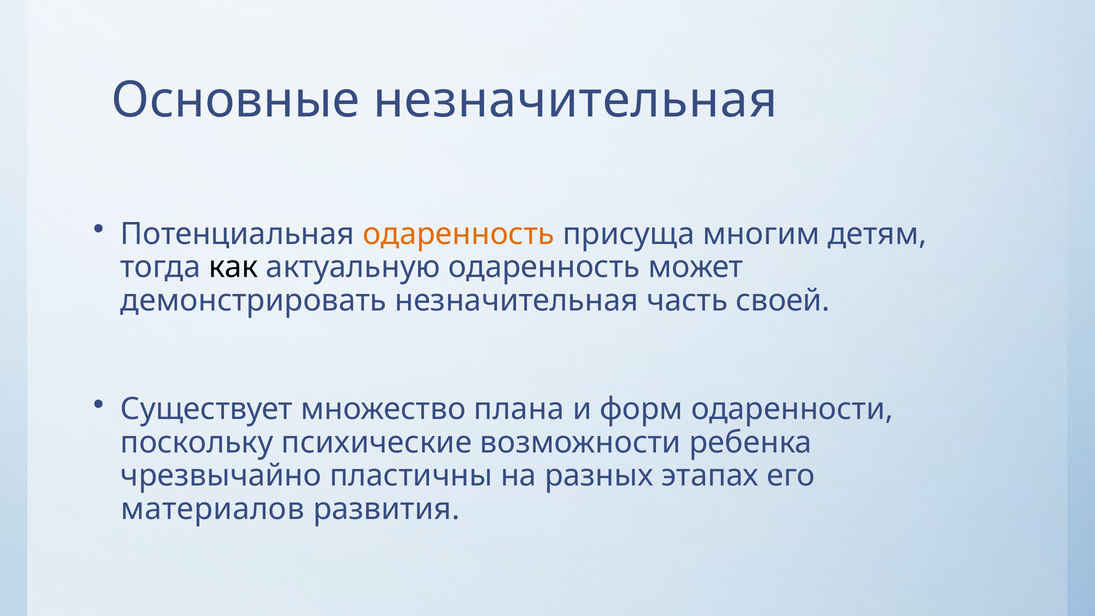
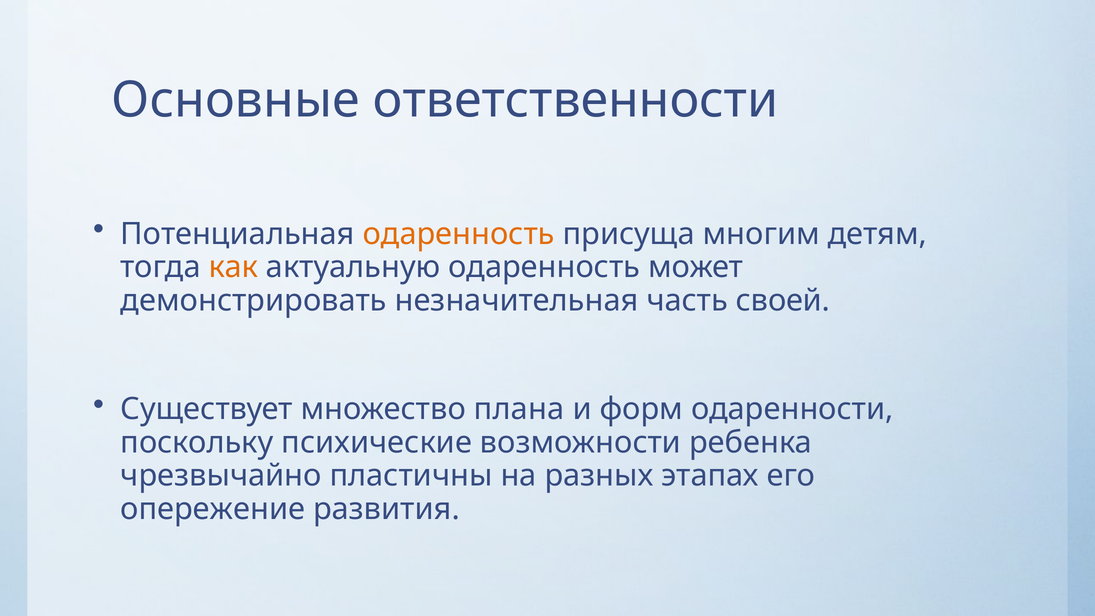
Основные незначительная: незначительная -> ответственности (576, 100)
как colour: black -> orange (233, 267)
материалов: материалов -> опережение (213, 509)
